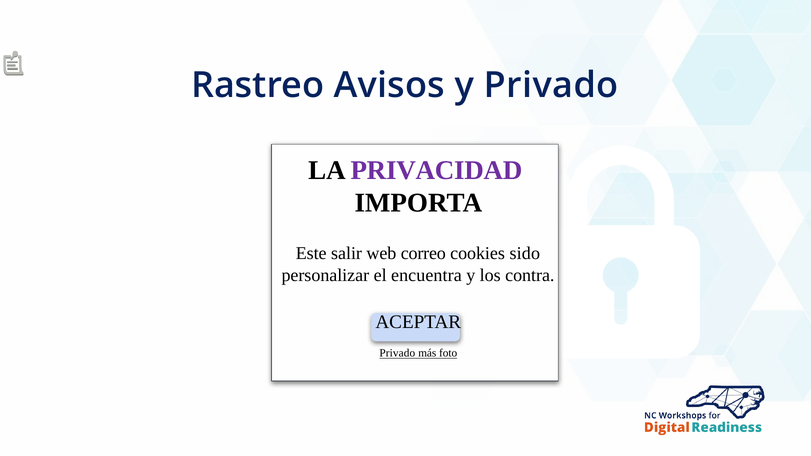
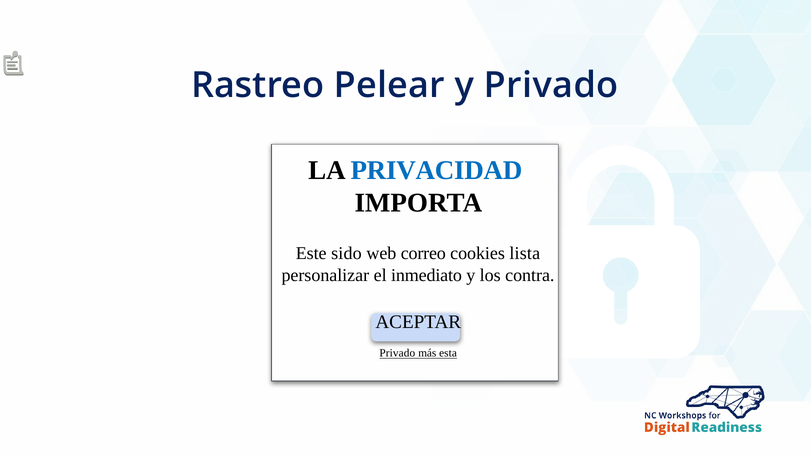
Avisos: Avisos -> Pelear (389, 85)
PRIVACIDAD colour: purple -> blue (436, 170)
salir: salir -> sido (346, 254)
sido: sido -> lista (525, 254)
encuentra: encuentra -> inmediato (427, 275)
foto: foto -> esta (448, 353)
